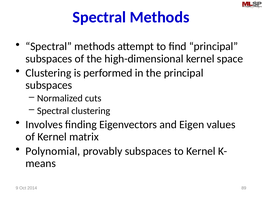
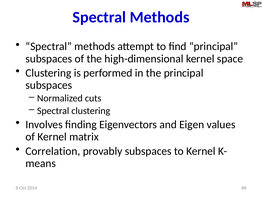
Polynomial: Polynomial -> Correlation (53, 151)
